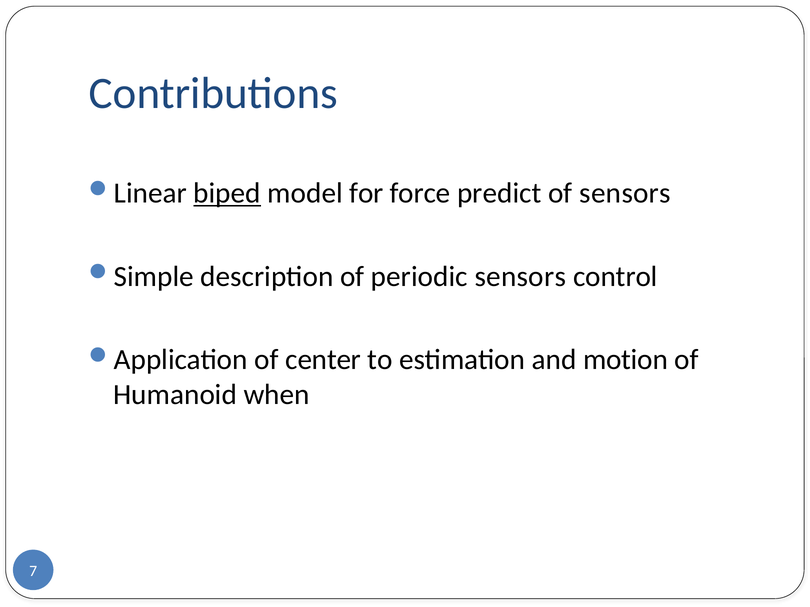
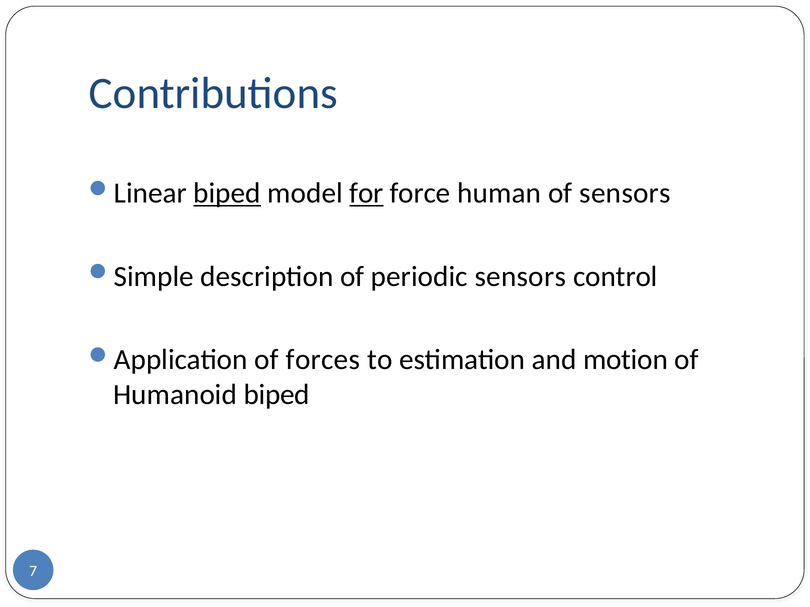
for underline: none -> present (367, 193)
predict: predict -> human (499, 193)
center: center -> forces (323, 360)
Humanoid when: when -> biped (277, 395)
